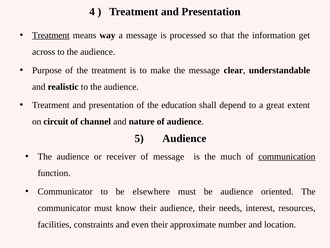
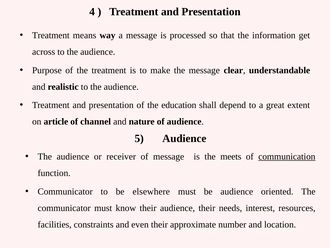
Treatment underline: present -> none (51, 35)
circuit: circuit -> article (56, 121)
much: much -> meets (231, 156)
